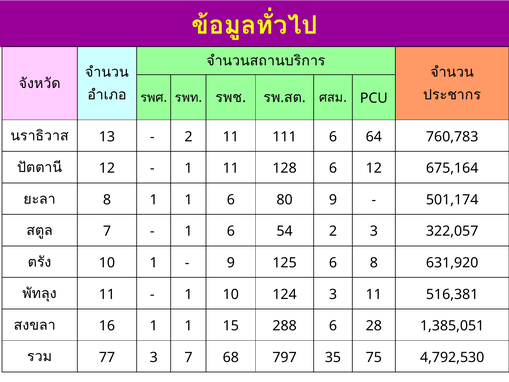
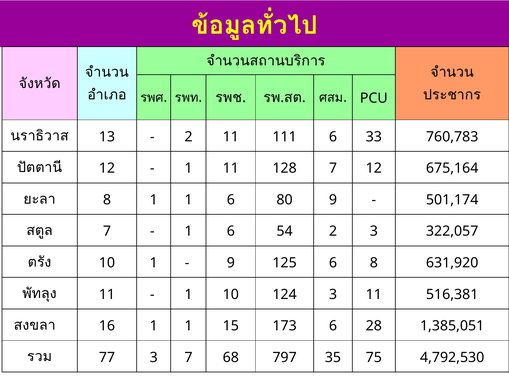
64: 64 -> 33 (374, 137)
128 6: 6 -> 7 (333, 168)
288: 288 -> 173 (285, 326)
